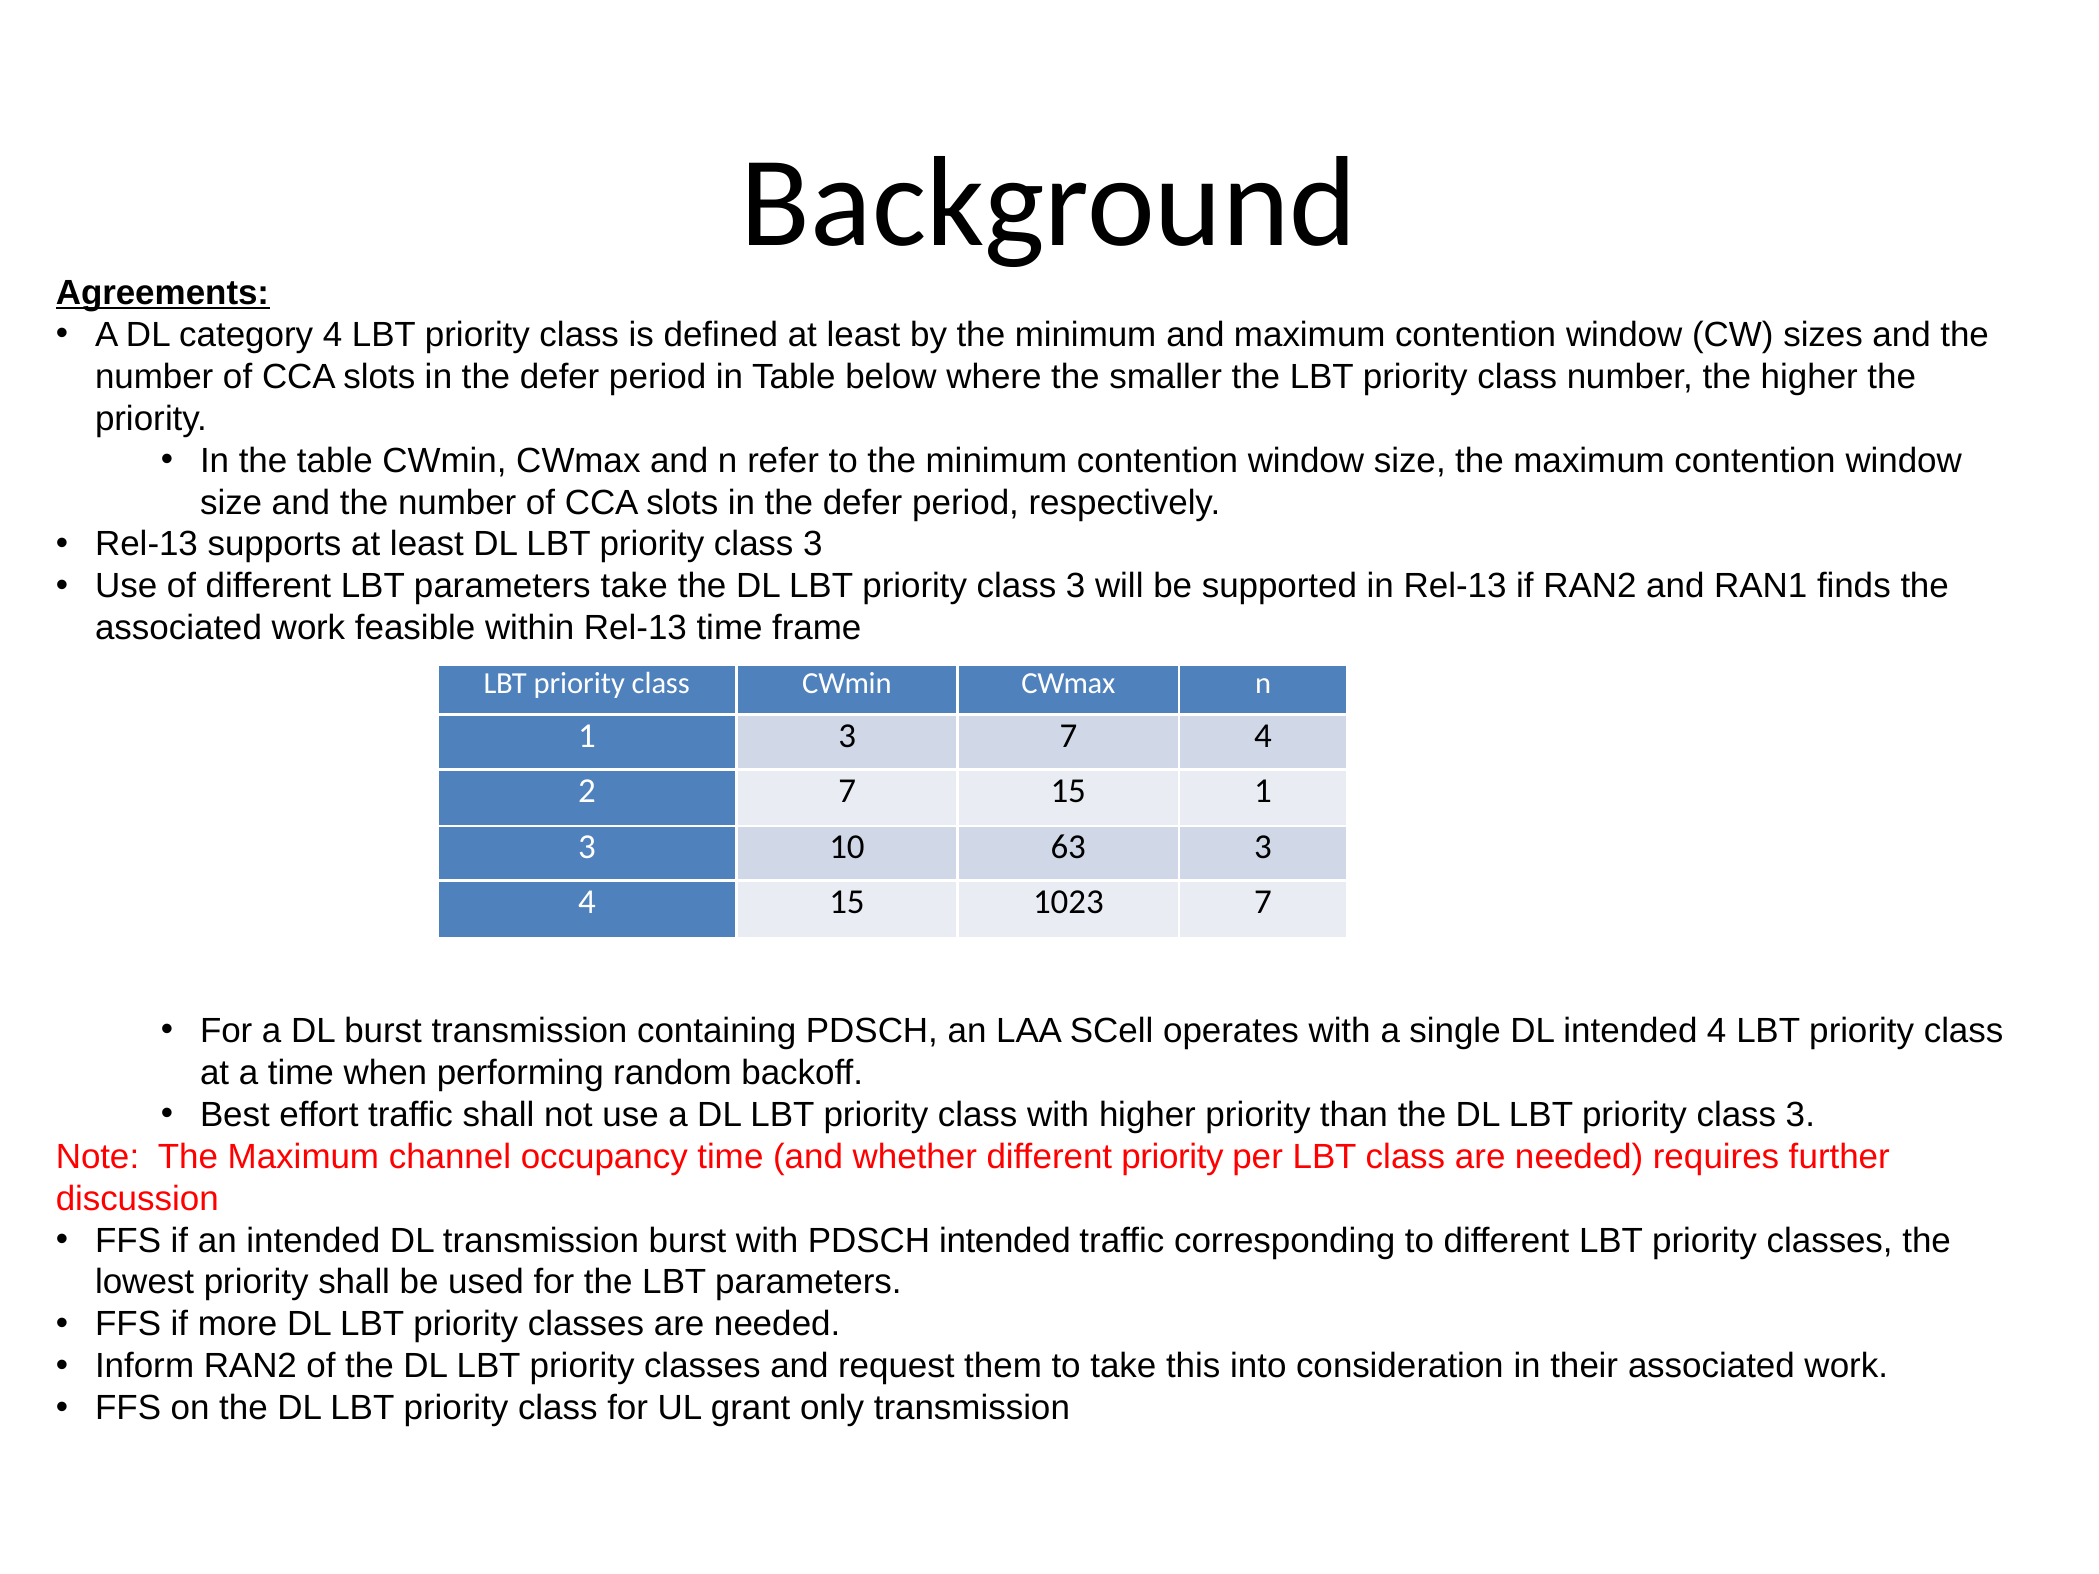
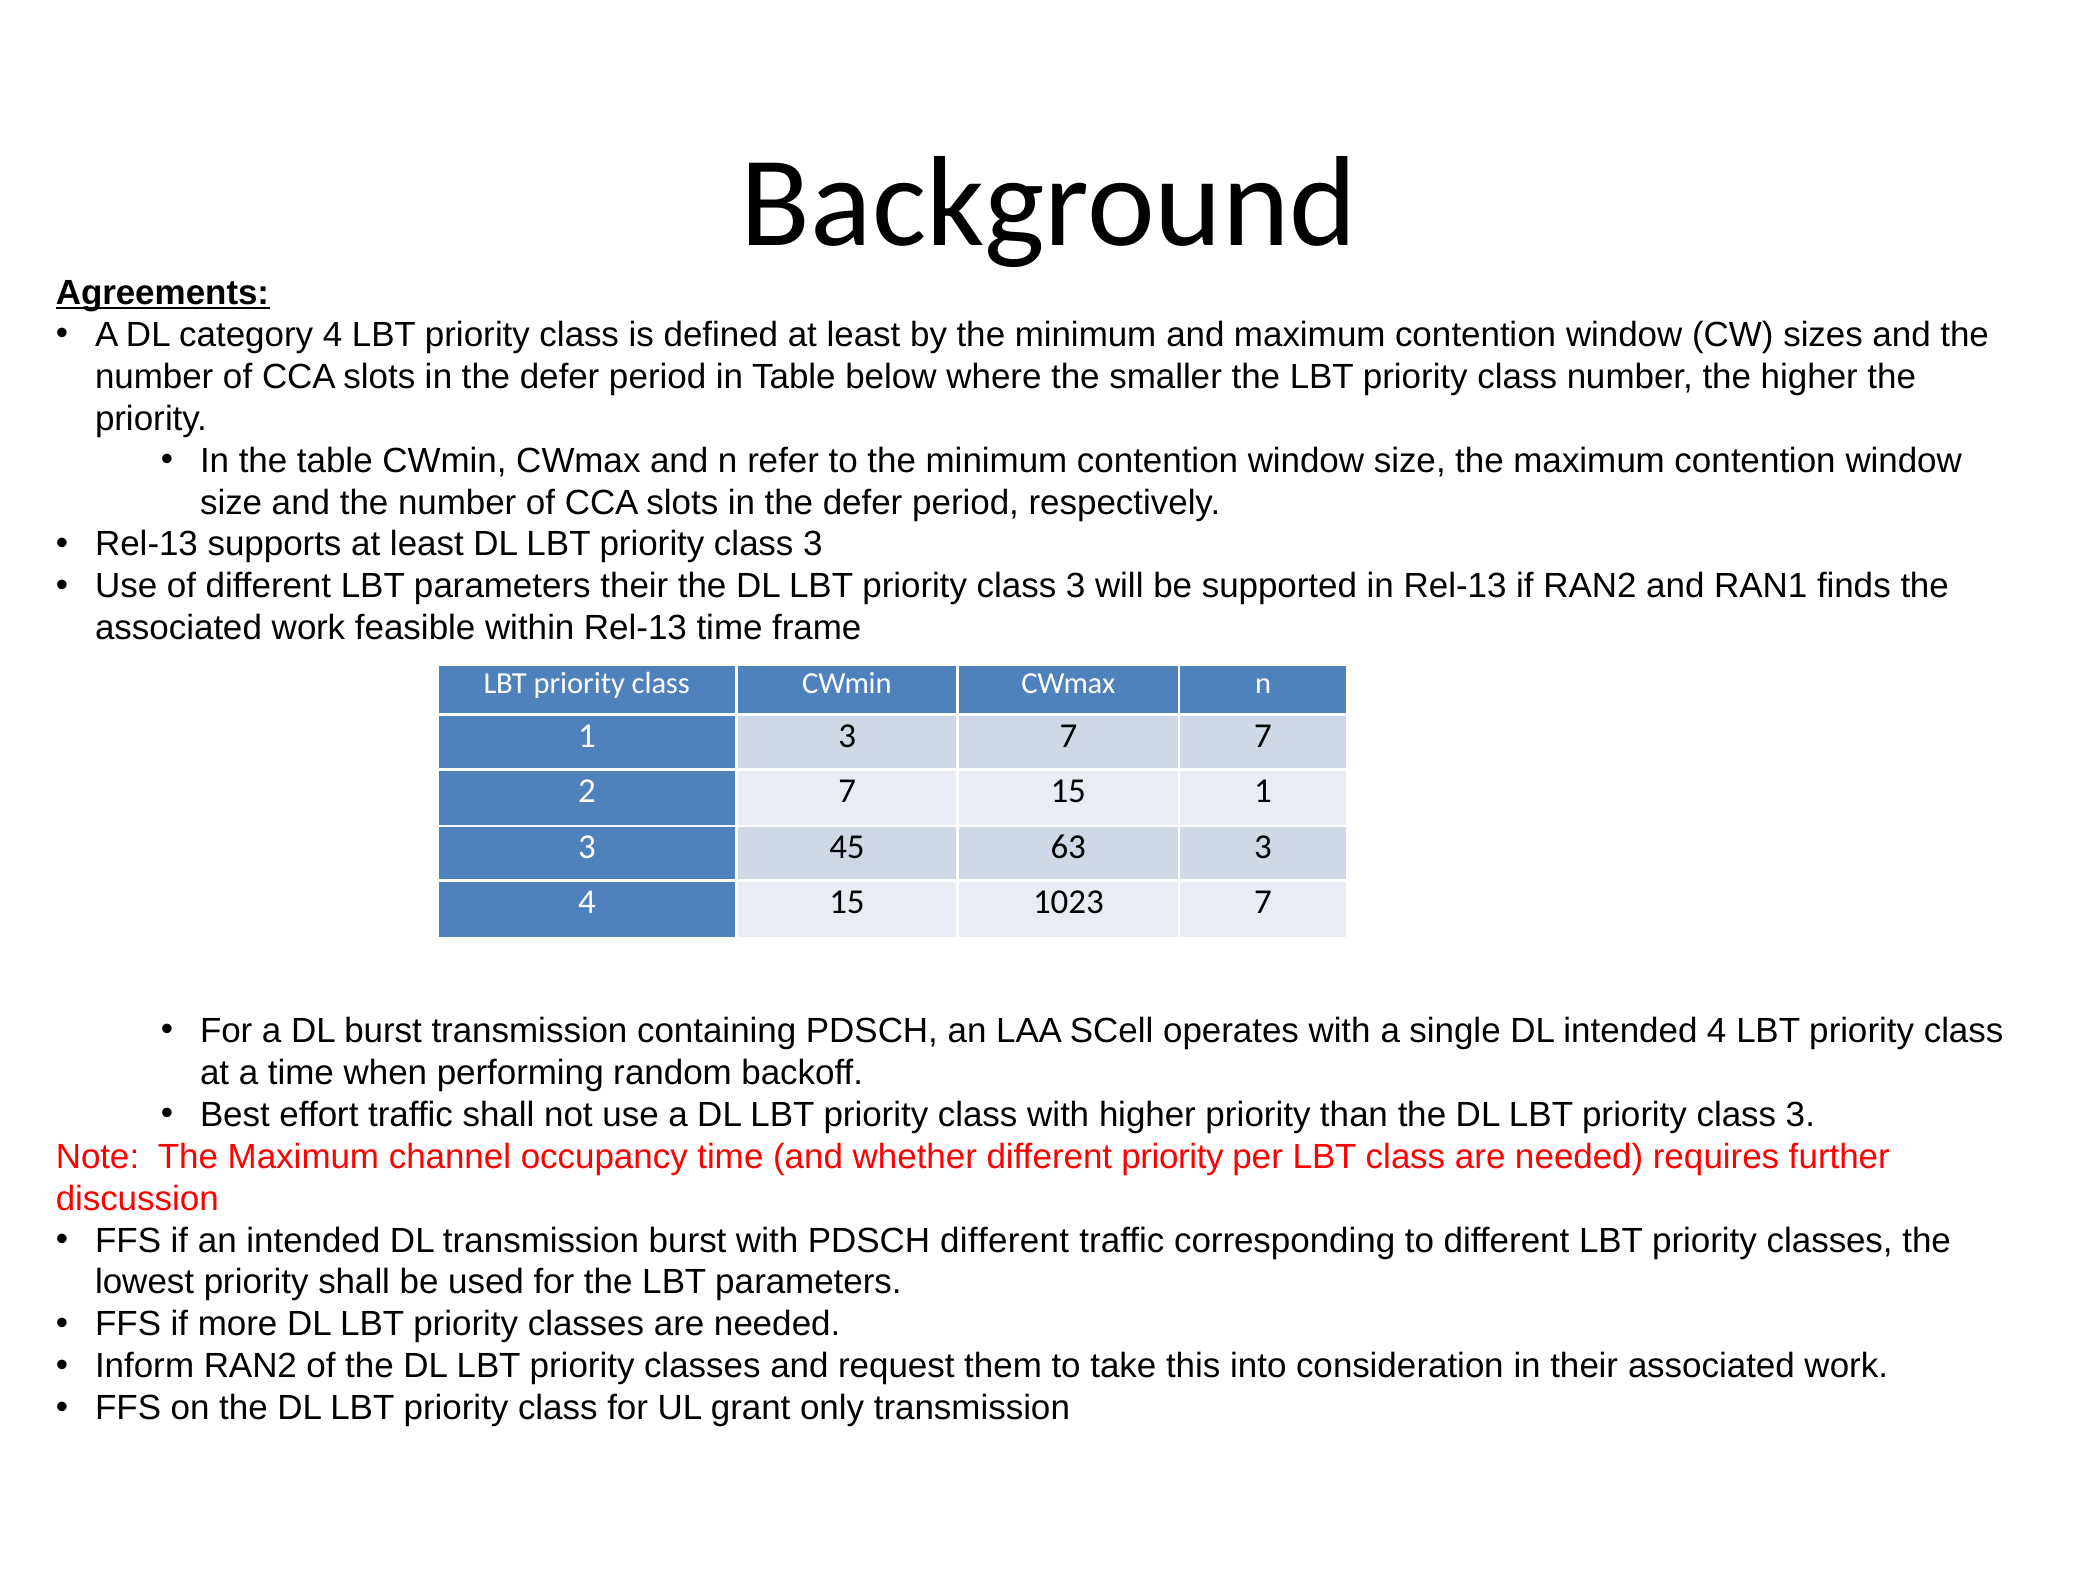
parameters take: take -> their (634, 587)
7 4: 4 -> 7 (1263, 736)
10: 10 -> 45 (847, 848)
PDSCH intended: intended -> different (1005, 1241)
